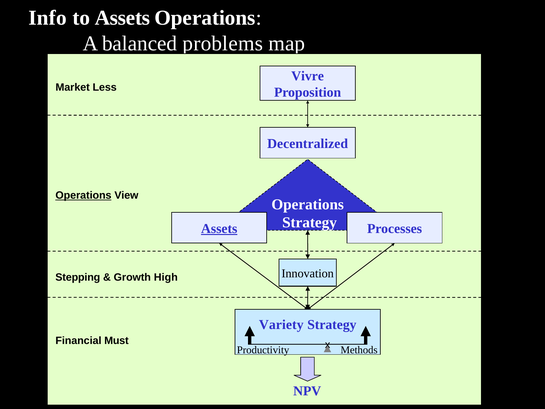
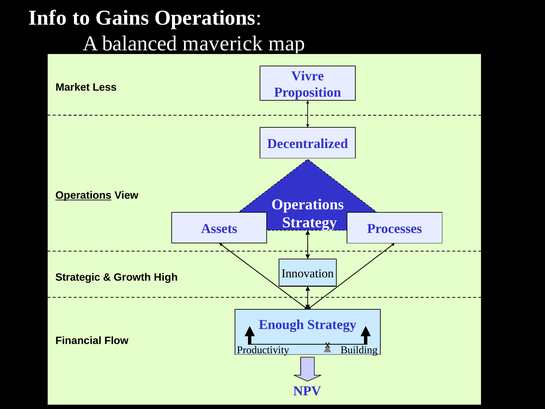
to Assets: Assets -> Gains (122, 18)
problems: problems -> maverick (223, 43)
Assets underline: present -> none (219, 229)
Stepping: Stepping -> Strategic (78, 277)
Variety: Variety -> Enough (281, 324)
Must: Must -> Flow (116, 340)
Methods: Methods -> Building (359, 350)
